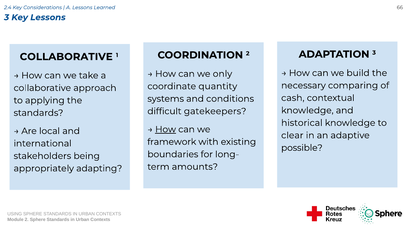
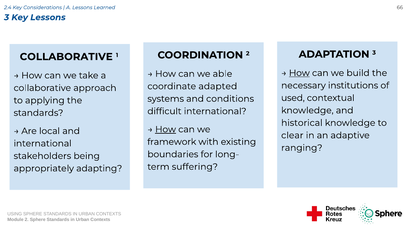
How underline: none -> present (299, 73)
only: only -> able (222, 74)
comparing: comparing -> institutions (353, 85)
quantity: quantity -> adapted (218, 86)
cash: cash -> used (293, 98)
difficult gatekeepers: gatekeepers -> international (215, 111)
possible: possible -> ranging (302, 148)
amounts: amounts -> suffering (195, 167)
